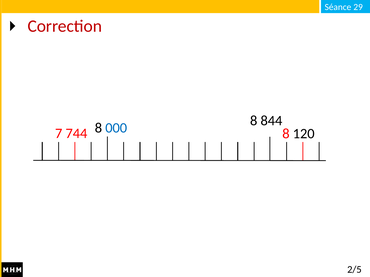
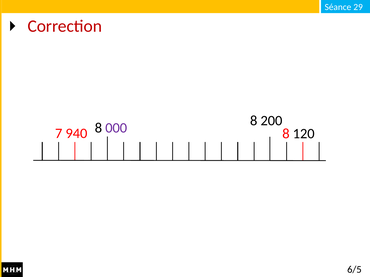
000 colour: blue -> purple (116, 128)
844: 844 -> 200 (271, 121)
744: 744 -> 940 (77, 134)
2/5: 2/5 -> 6/5 (354, 270)
